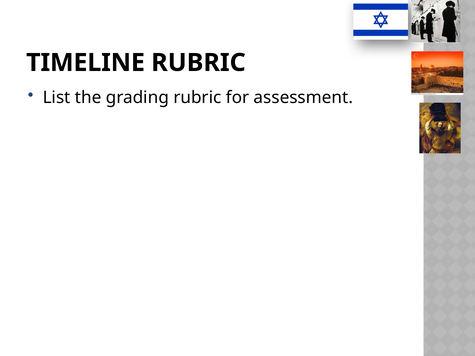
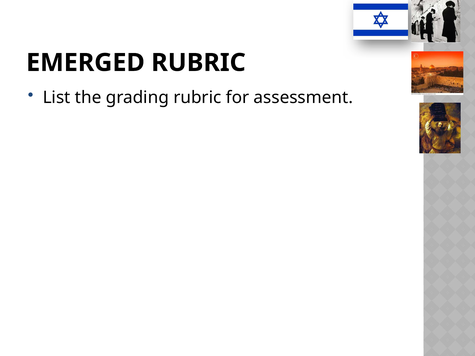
TIMELINE: TIMELINE -> EMERGED (85, 63)
